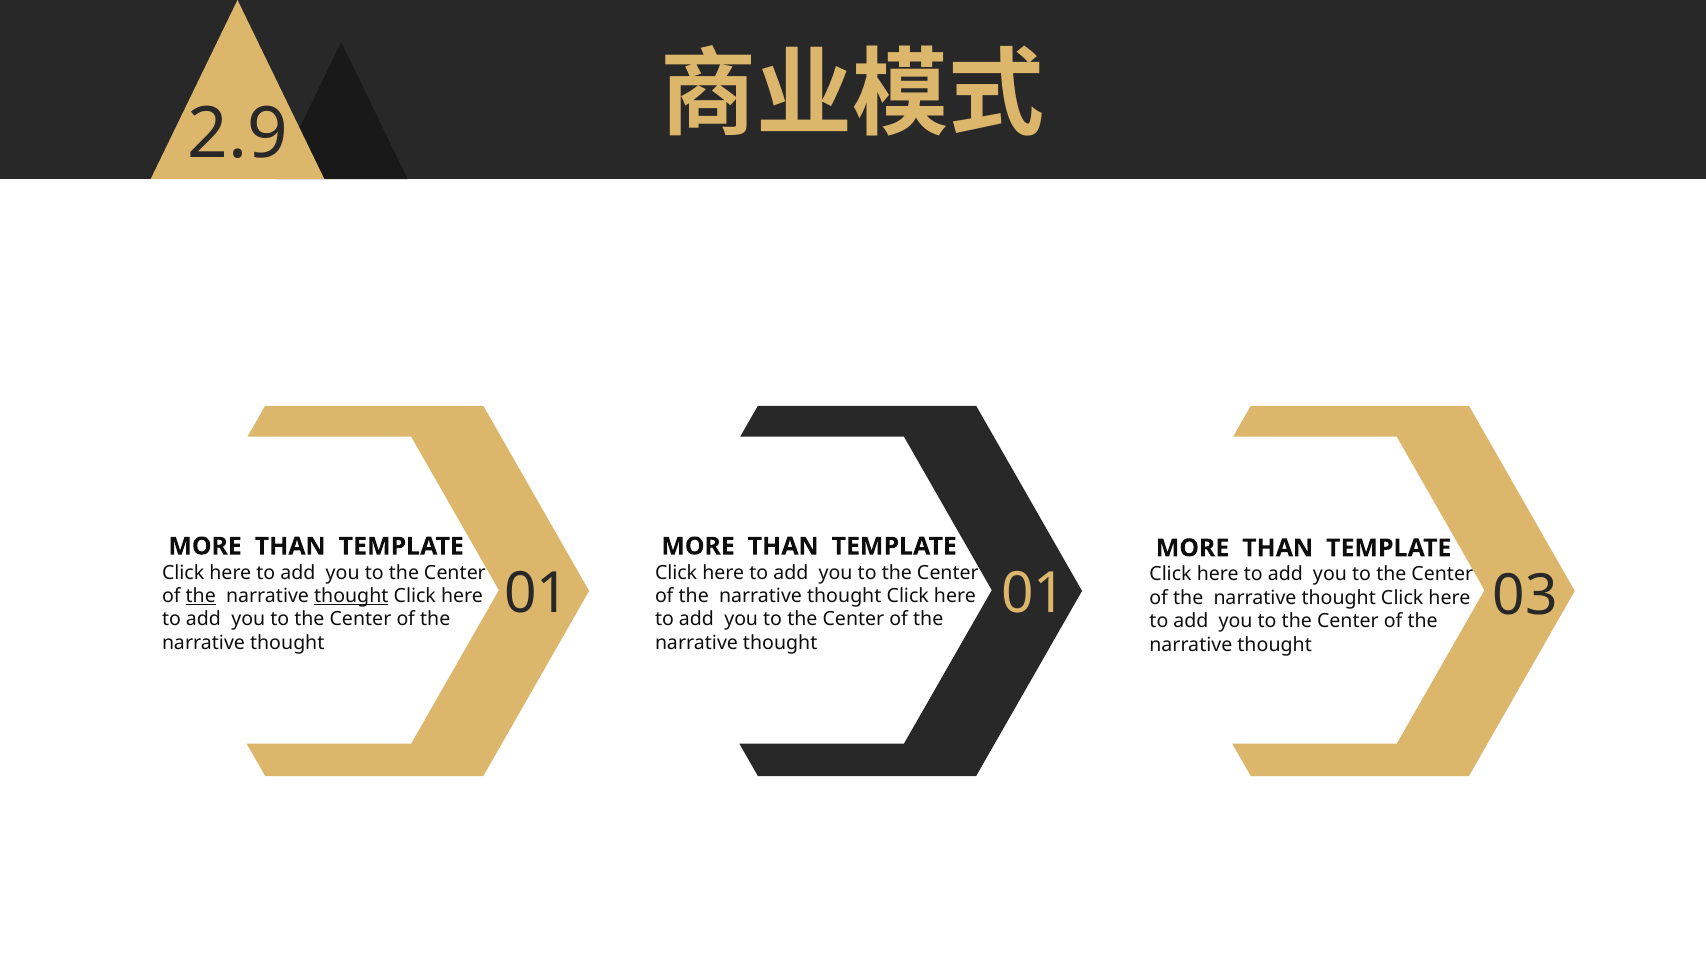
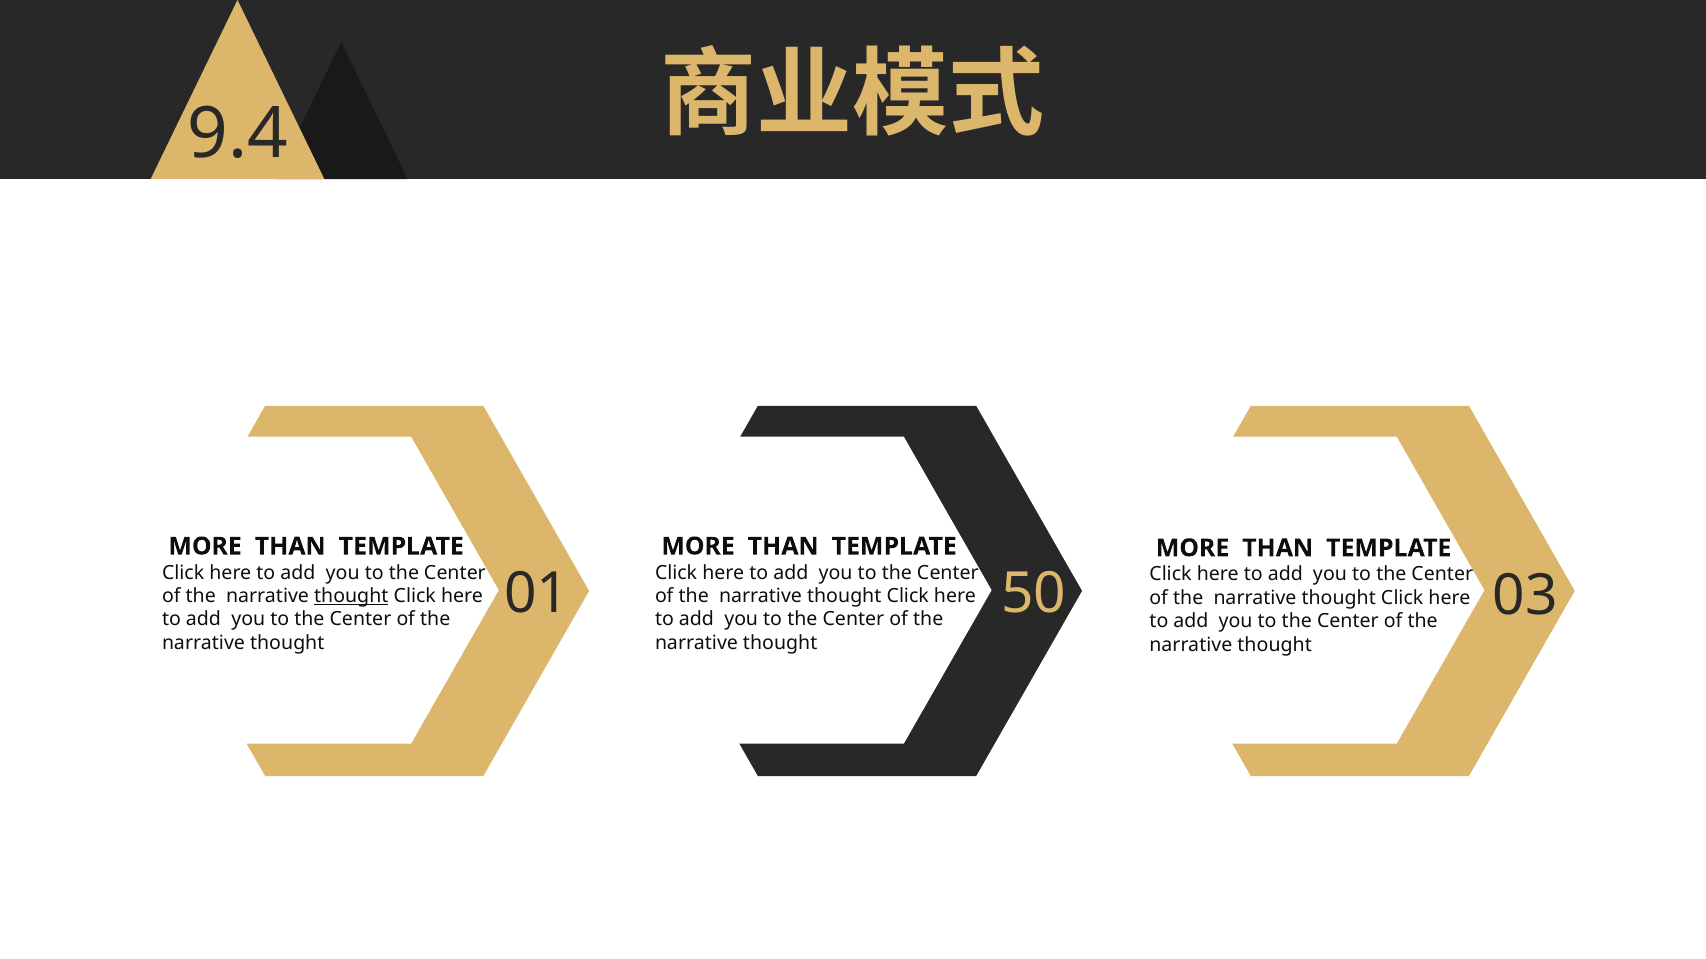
2.9: 2.9 -> 9.4 (238, 134)
01 01: 01 -> 50 (1034, 594)
the underline: present -> none (201, 596)
